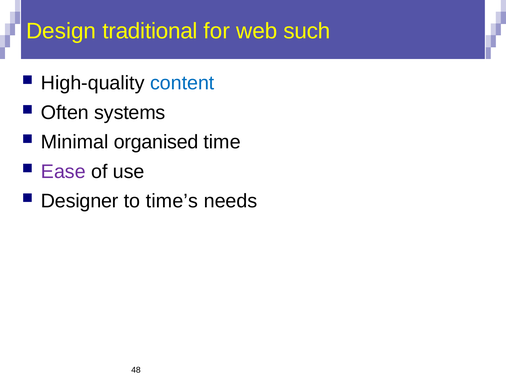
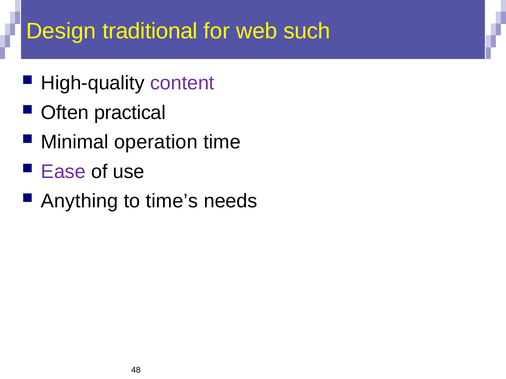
content colour: blue -> purple (182, 83)
systems: systems -> practical (130, 113)
organised: organised -> operation (156, 142)
Designer: Designer -> Anything (80, 201)
